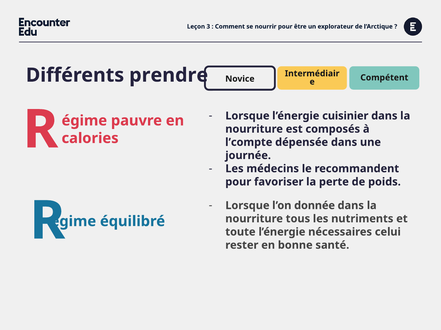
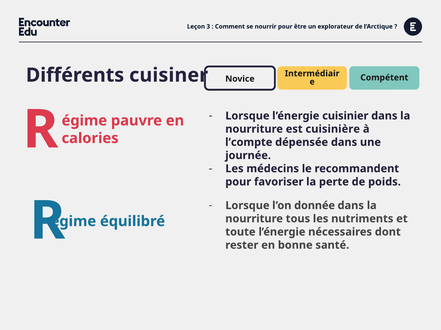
prendre: prendre -> cuisiner (169, 75)
composés: composés -> cuisinière (333, 129)
celui: celui -> dont (388, 232)
